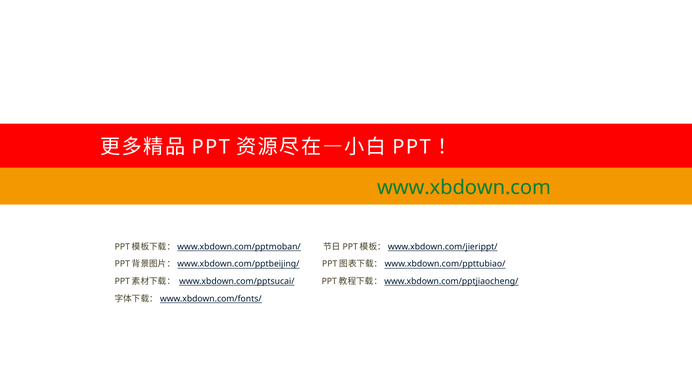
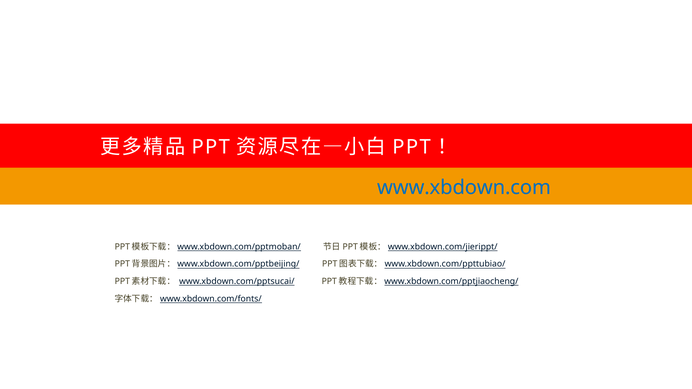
www.xbdown.com colour: green -> blue (464, 187)
